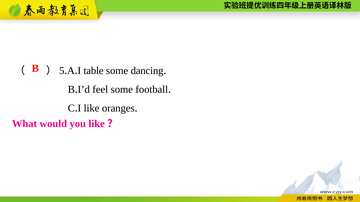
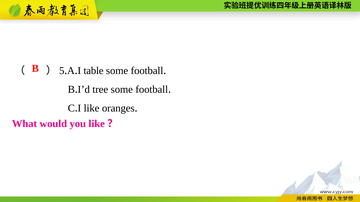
dancing: dancing -> football (147, 71)
feel: feel -> tree (100, 90)
